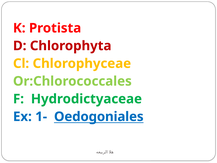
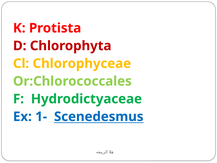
Oedogoniales: Oedogoniales -> Scenedesmus (99, 116)
